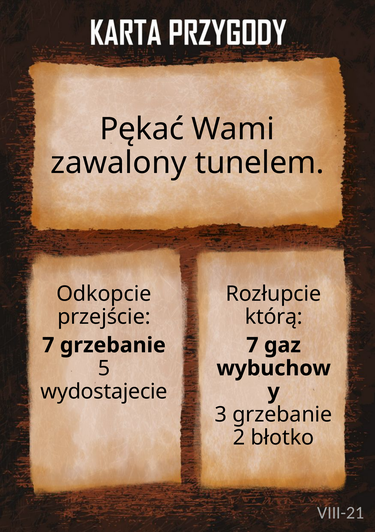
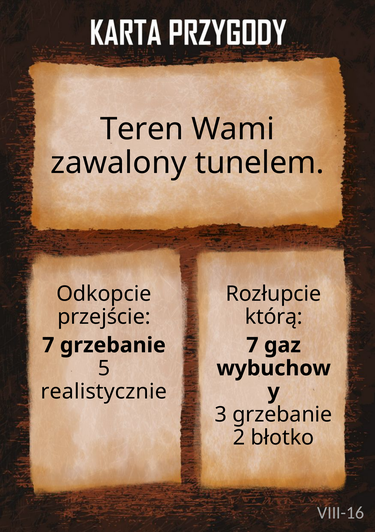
Pękać: Pękać -> Teren (142, 129)
wydostajecie: wydostajecie -> realistycznie (104, 392)
VIII-21: VIII-21 -> VIII-16 (341, 513)
